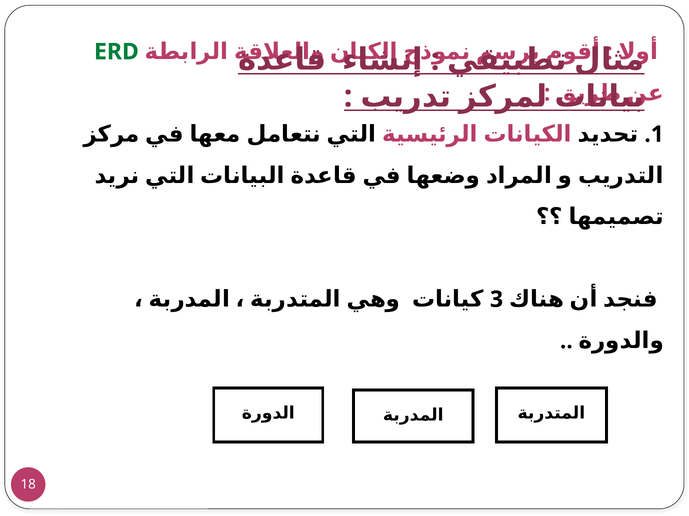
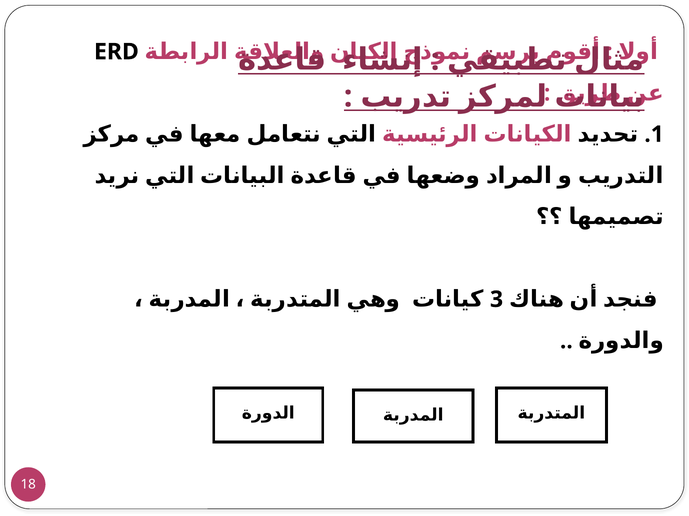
ERD colour: green -> black (116, 52)
